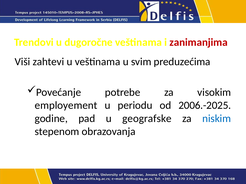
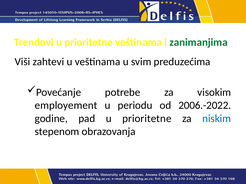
Trendovi u dugoročne: dugoročne -> prioritetne (89, 42)
zanimanjima colour: red -> green (199, 42)
2006.-2025: 2006.-2025 -> 2006.-2022 (205, 106)
pad u geografske: geografske -> prioritetne (147, 119)
